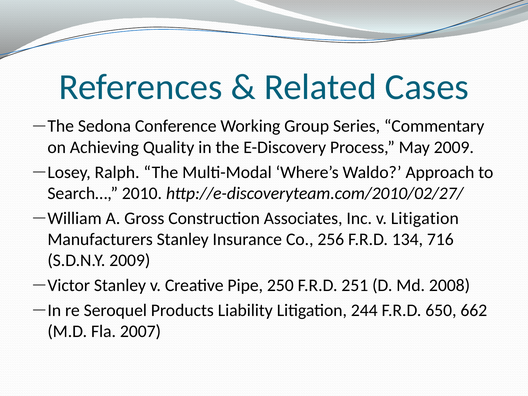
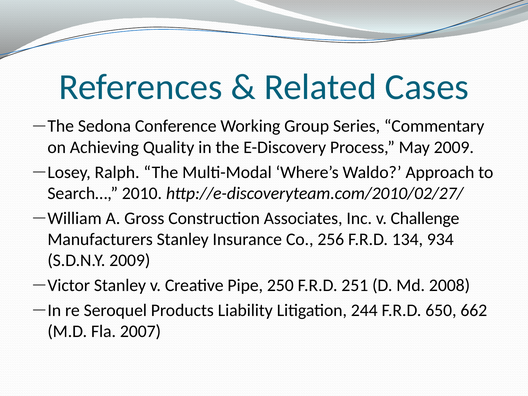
v Litigation: Litigation -> Challenge (425, 218)
716: 716 -> 934 (440, 239)
